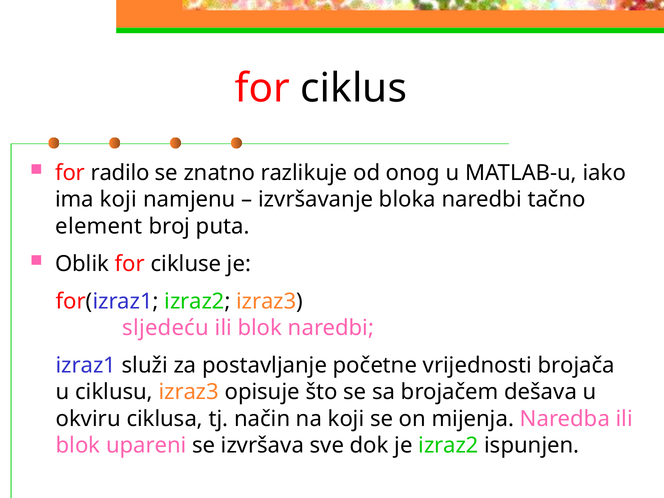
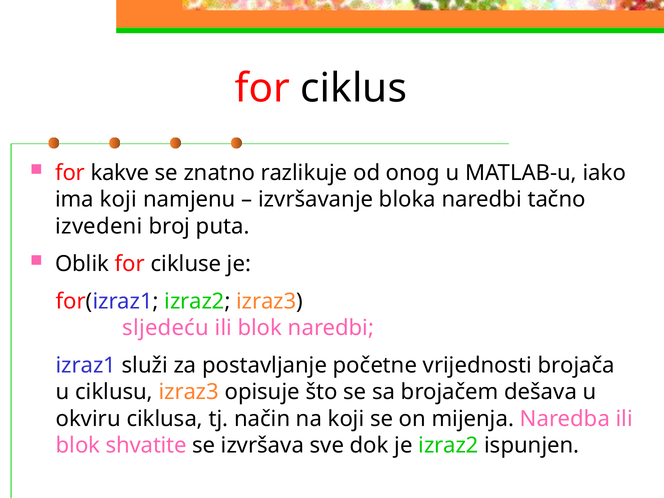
radilo: radilo -> kakve (120, 173)
element: element -> izvedeni (99, 226)
upareni: upareni -> shvatite (146, 445)
